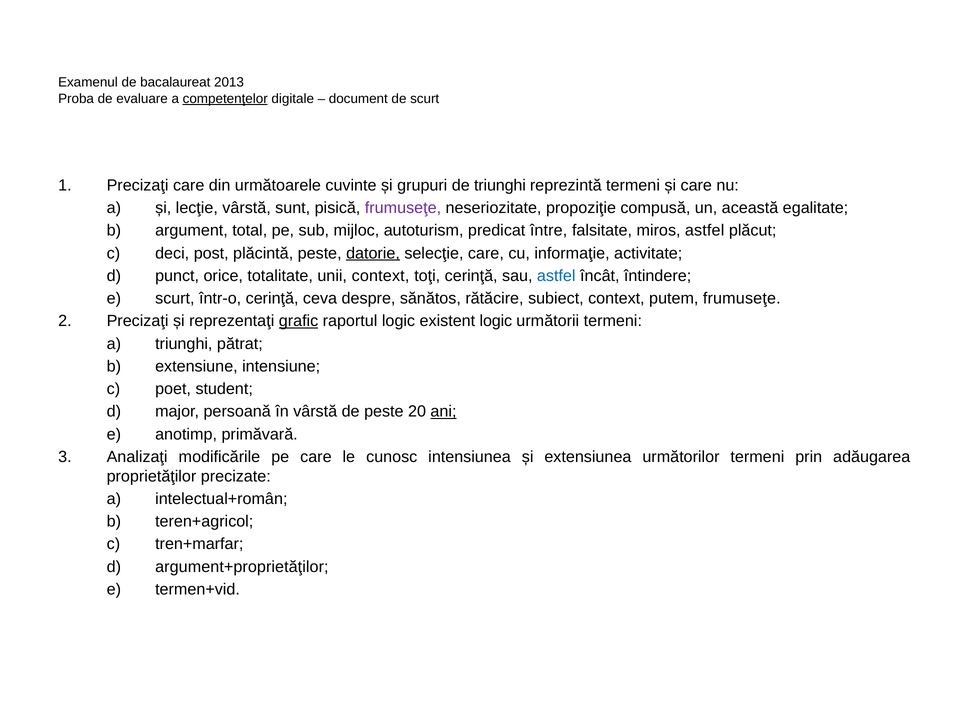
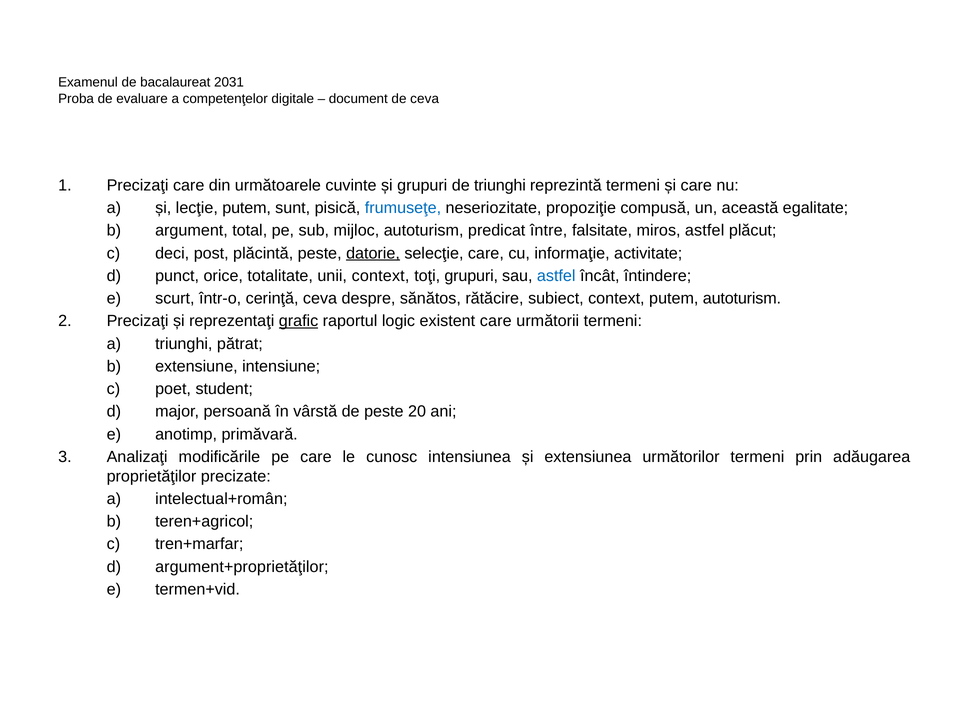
2013: 2013 -> 2031 (229, 83)
competenţelor underline: present -> none (225, 99)
de scurt: scurt -> ceva (425, 99)
lecţie vârstă: vârstă -> putem (247, 208)
frumuseţe colour: purple -> blue (403, 208)
toţi cerinţă: cerinţă -> grupuri (471, 276)
putem frumuseţe: frumuseţe -> autoturism (742, 299)
existent logic: logic -> care (496, 321)
ani underline: present -> none (443, 412)
